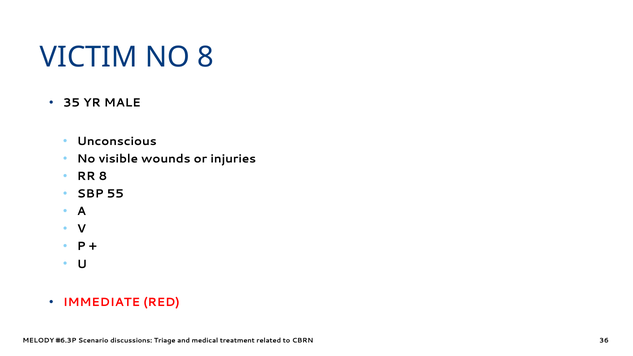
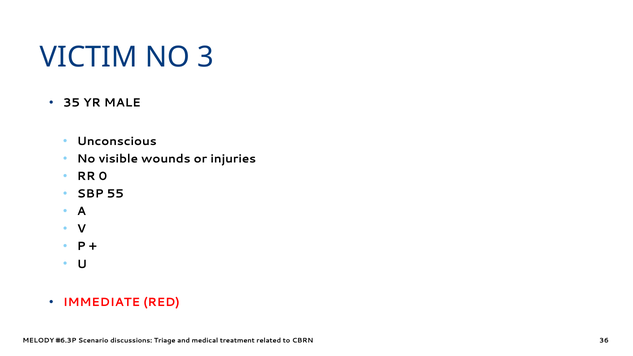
NO 8: 8 -> 3 (206, 57)
RR 8: 8 -> 0 (103, 176)
